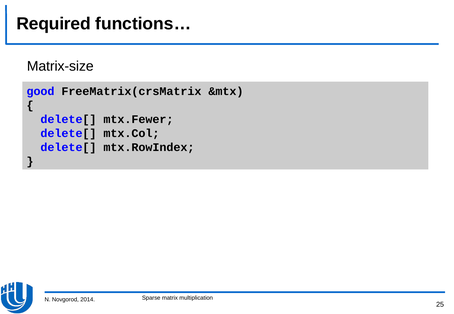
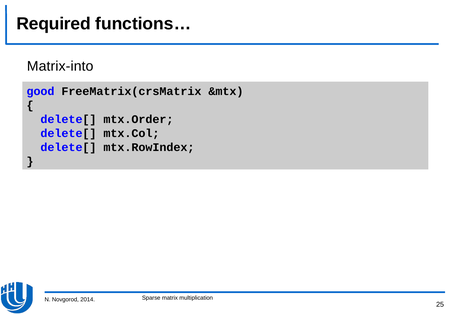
Matrix-size: Matrix-size -> Matrix-into (60, 66)
mtx.Fewer: mtx.Fewer -> mtx.Order (138, 120)
